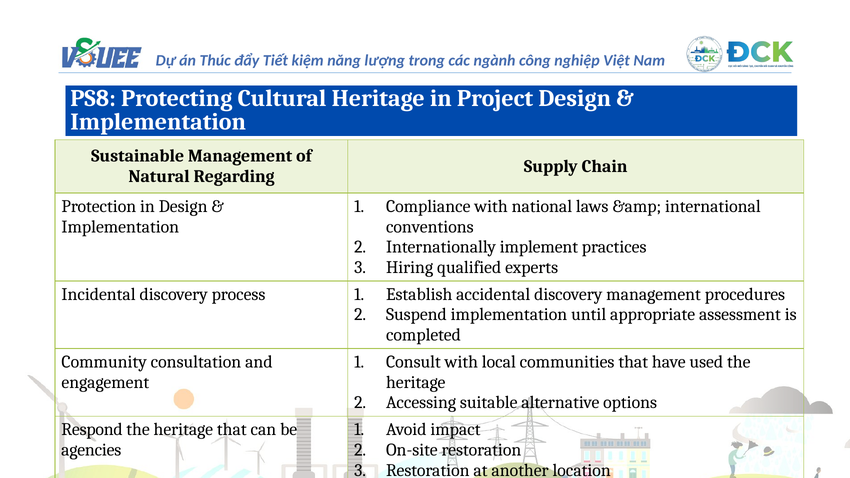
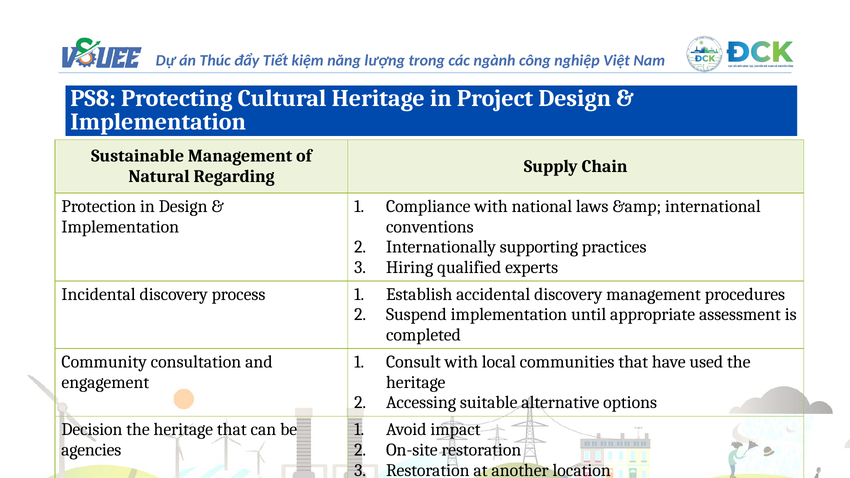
implement: implement -> supporting (539, 247)
Respond: Respond -> Decision (92, 430)
